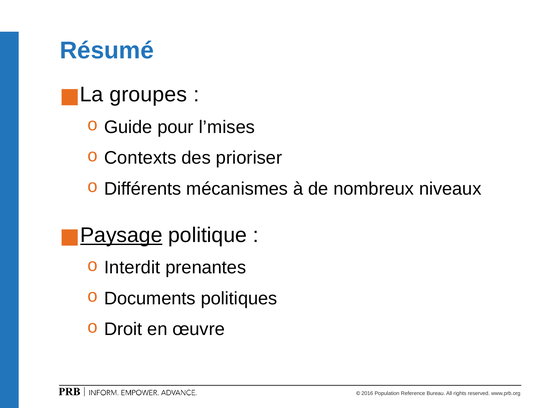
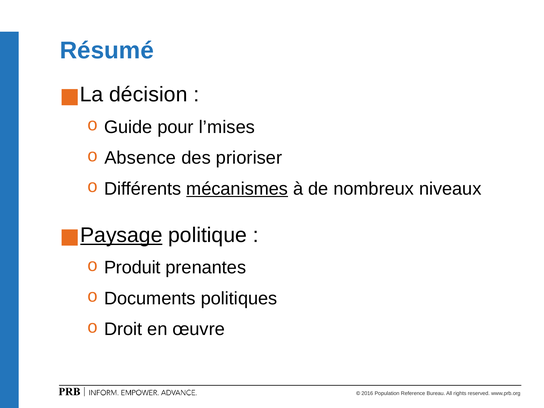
groupes: groupes -> décision (148, 95)
Contexts: Contexts -> Absence (140, 158)
mécanismes underline: none -> present (237, 189)
Interdit: Interdit -> Produit (132, 268)
